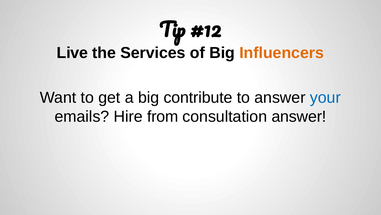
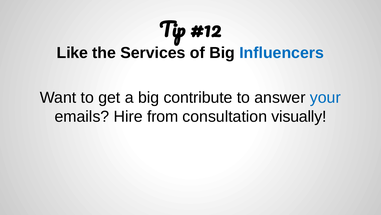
Live: Live -> Like (72, 53)
Influencers colour: orange -> blue (282, 53)
consultation answer: answer -> visually (299, 116)
